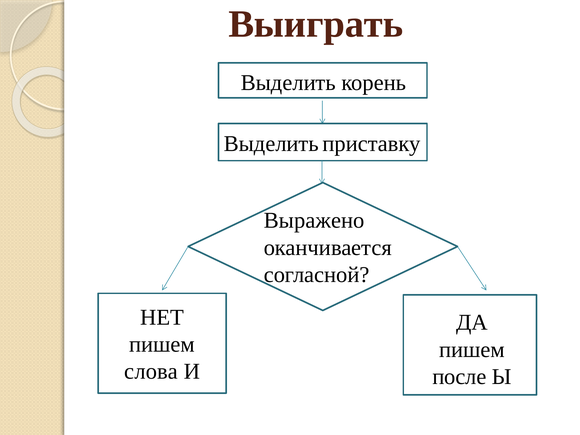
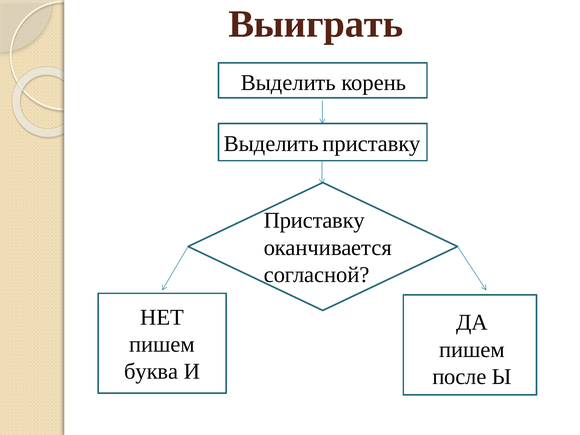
Выражено: Выражено -> Приставку (314, 221)
слова: слова -> буква (151, 371)
